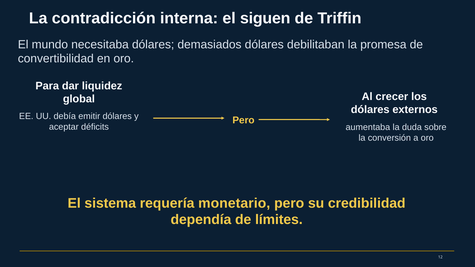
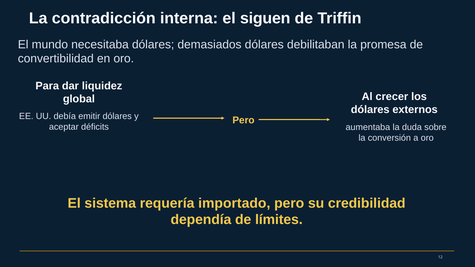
monetario: monetario -> importado (234, 203)
